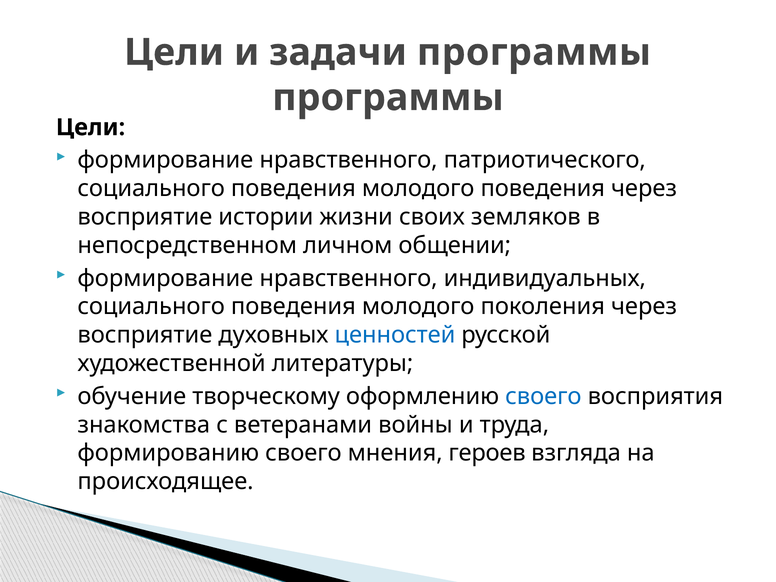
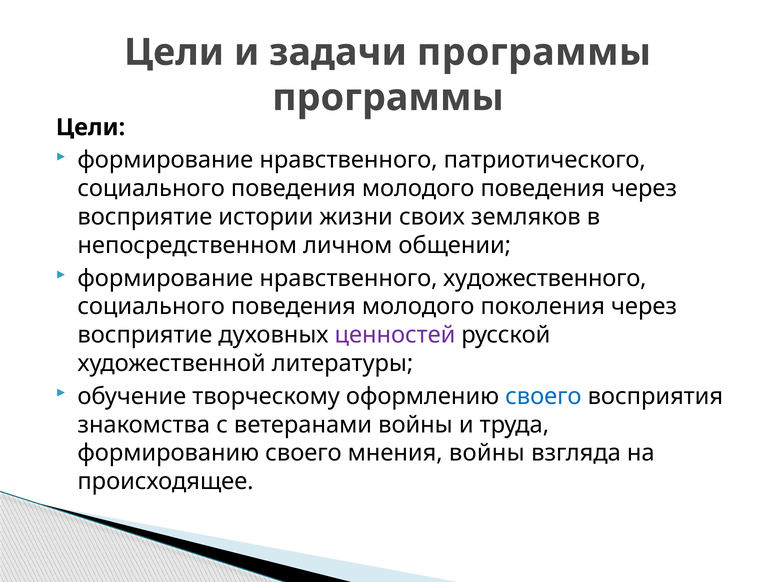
индивидуальных: индивидуальных -> художественного (545, 278)
ценностей colour: blue -> purple (395, 335)
мнения героев: героев -> войны (487, 453)
